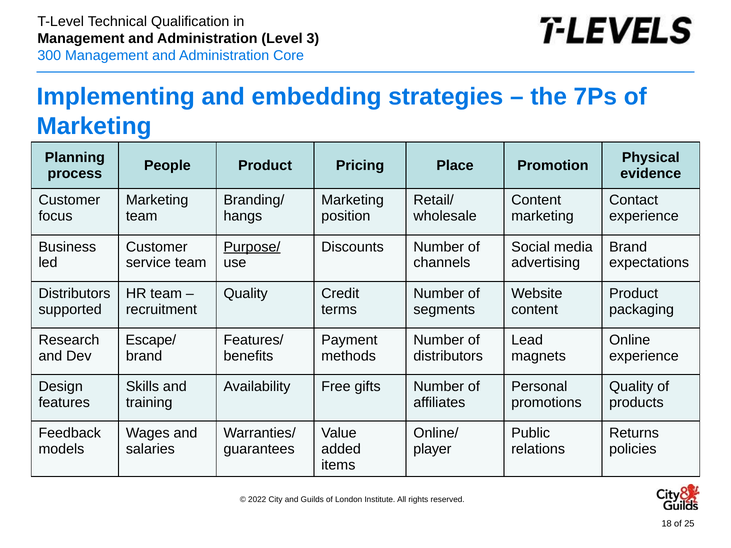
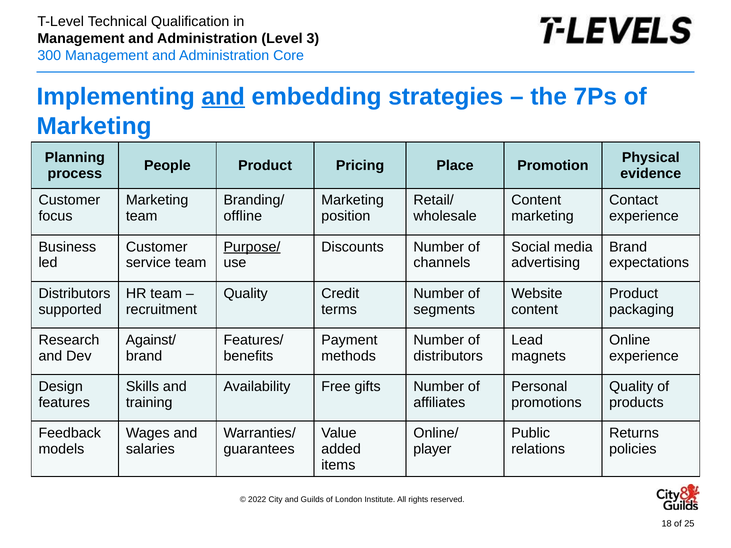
and underline: none -> present (223, 97)
hangs: hangs -> offline (243, 216)
Escape/: Escape/ -> Against/ (151, 340)
